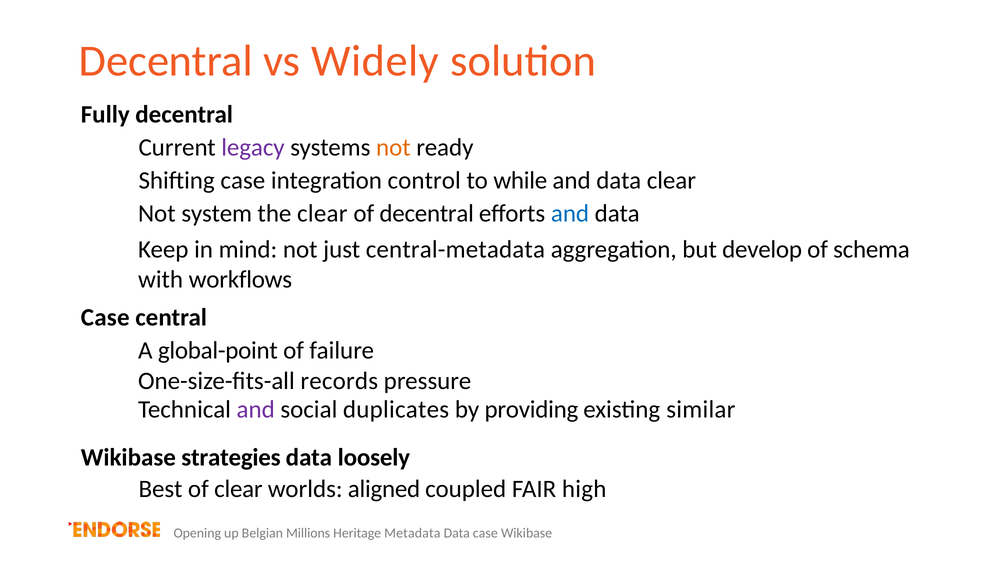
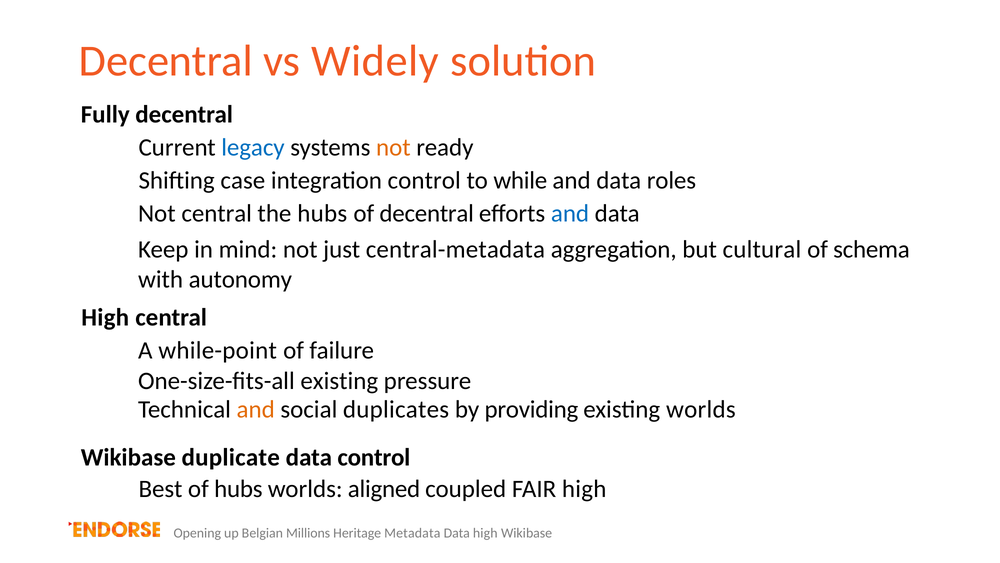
legacy colour: purple -> blue (253, 147)
data clear: clear -> roles (671, 180)
Not system: system -> central (217, 213)
the clear: clear -> hubs (322, 213)
develop: develop -> cultural (762, 249)
workflows: workflows -> autonomy (240, 279)
Case: Case -> High (105, 317)
global-point: global-point -> while-point (218, 350)
One-size-fits-all records: records -> existing (339, 381)
and colour: purple -> orange (256, 409)
existing similar: similar -> worlds (701, 409)
strategies: strategies -> duplicate (231, 457)
data loosely: loosely -> control (374, 457)
of clear: clear -> hubs (238, 489)
Data case: case -> high (485, 532)
